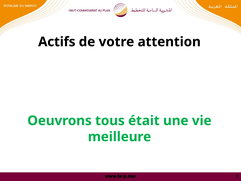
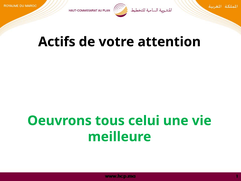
était: était -> celui (144, 121)
